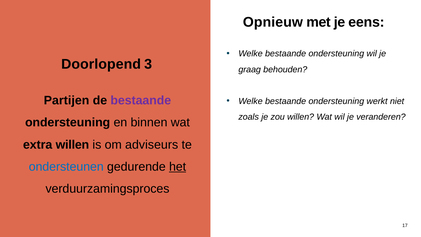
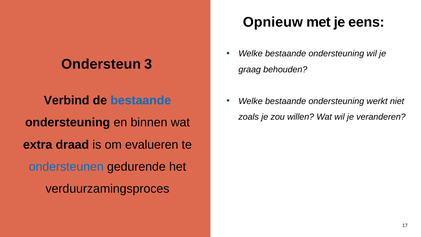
Doorlopend: Doorlopend -> Ondersteun (101, 64)
Partijen: Partijen -> Verbind (67, 100)
bestaande colour: purple -> blue (141, 100)
extra willen: willen -> draad (72, 145)
adviseurs: adviseurs -> evalueren (152, 145)
het underline: present -> none (178, 167)
